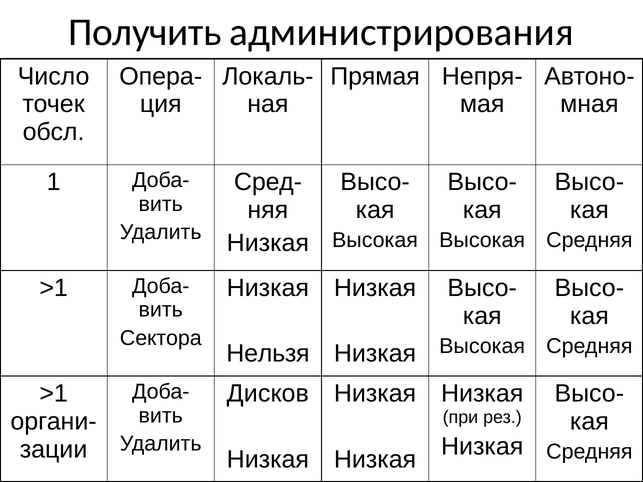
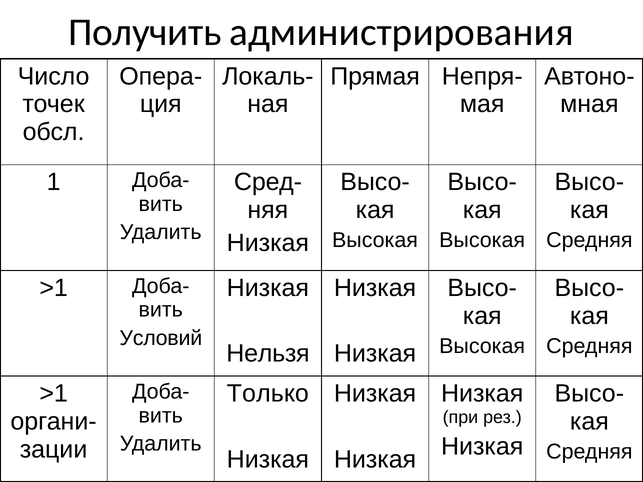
Сектора: Сектора -> Условий (161, 338)
Дисков: Дисков -> Только (268, 394)
